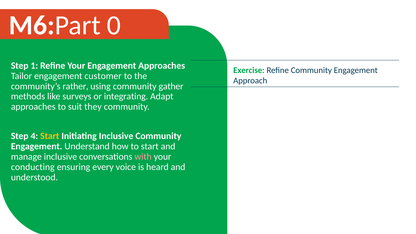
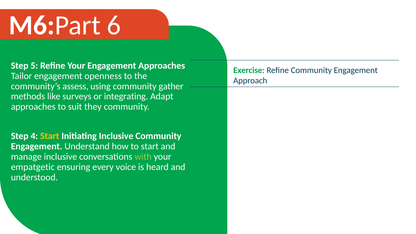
0: 0 -> 6 (114, 25)
1: 1 -> 5 (34, 66)
customer: customer -> openness (103, 76)
rather: rather -> assess (75, 86)
with colour: pink -> light green (143, 157)
conducting: conducting -> empatgetic (33, 167)
